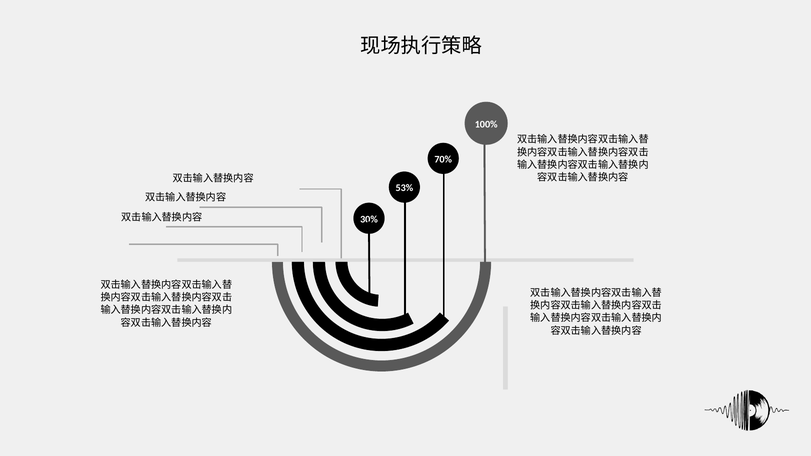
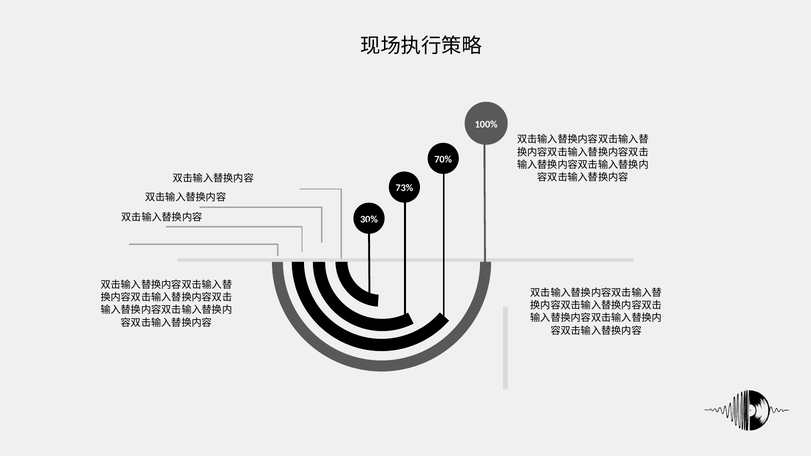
53%: 53% -> 73% (404, 188)
